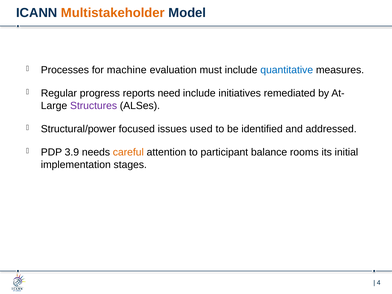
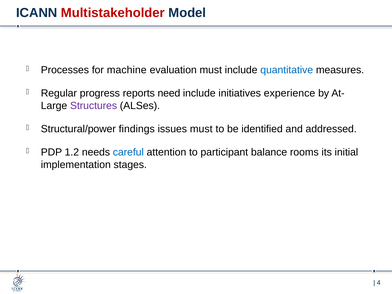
Multistakeholder colour: orange -> red (113, 13)
remediated: remediated -> experience (290, 93)
focused: focused -> findings (137, 129)
issues used: used -> must (201, 129)
3.9: 3.9 -> 1.2 (72, 152)
careful colour: orange -> blue (128, 152)
